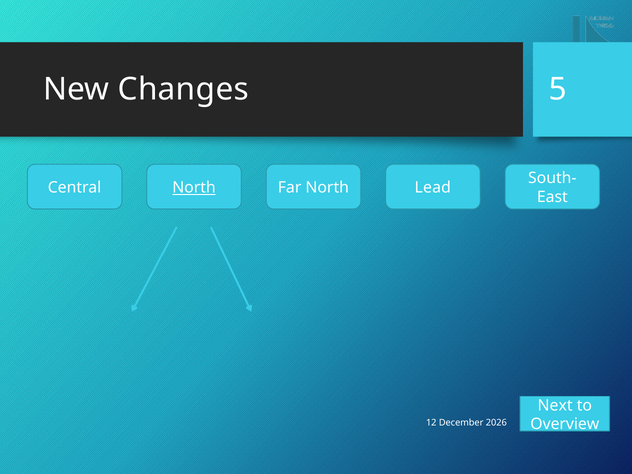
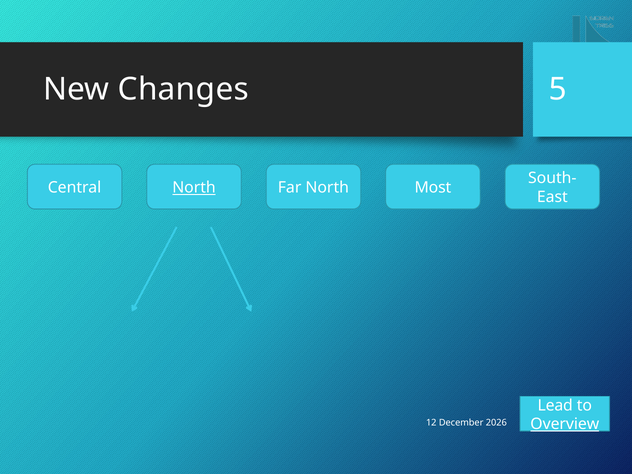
Lead: Lead -> Most (433, 188)
Next: Next -> Lead (555, 405)
Overview underline: none -> present (565, 424)
